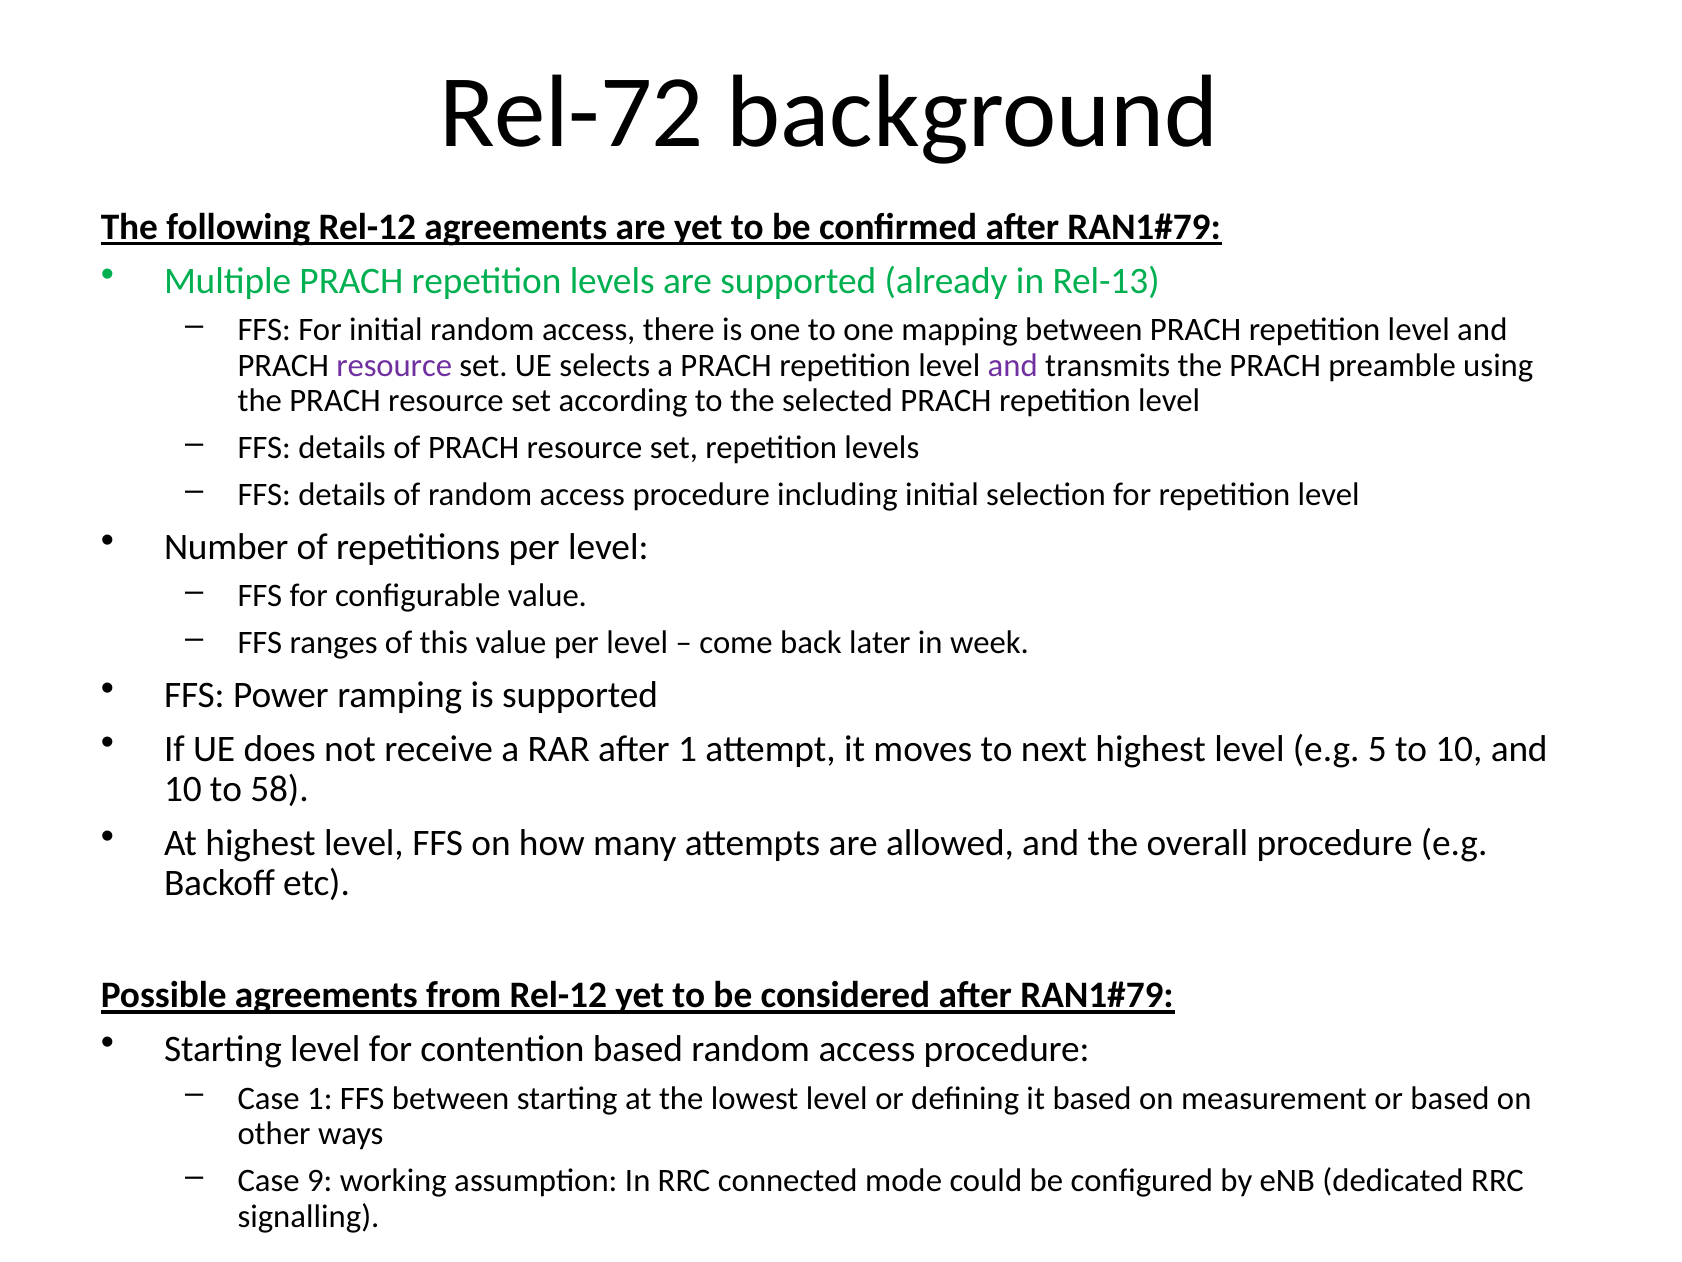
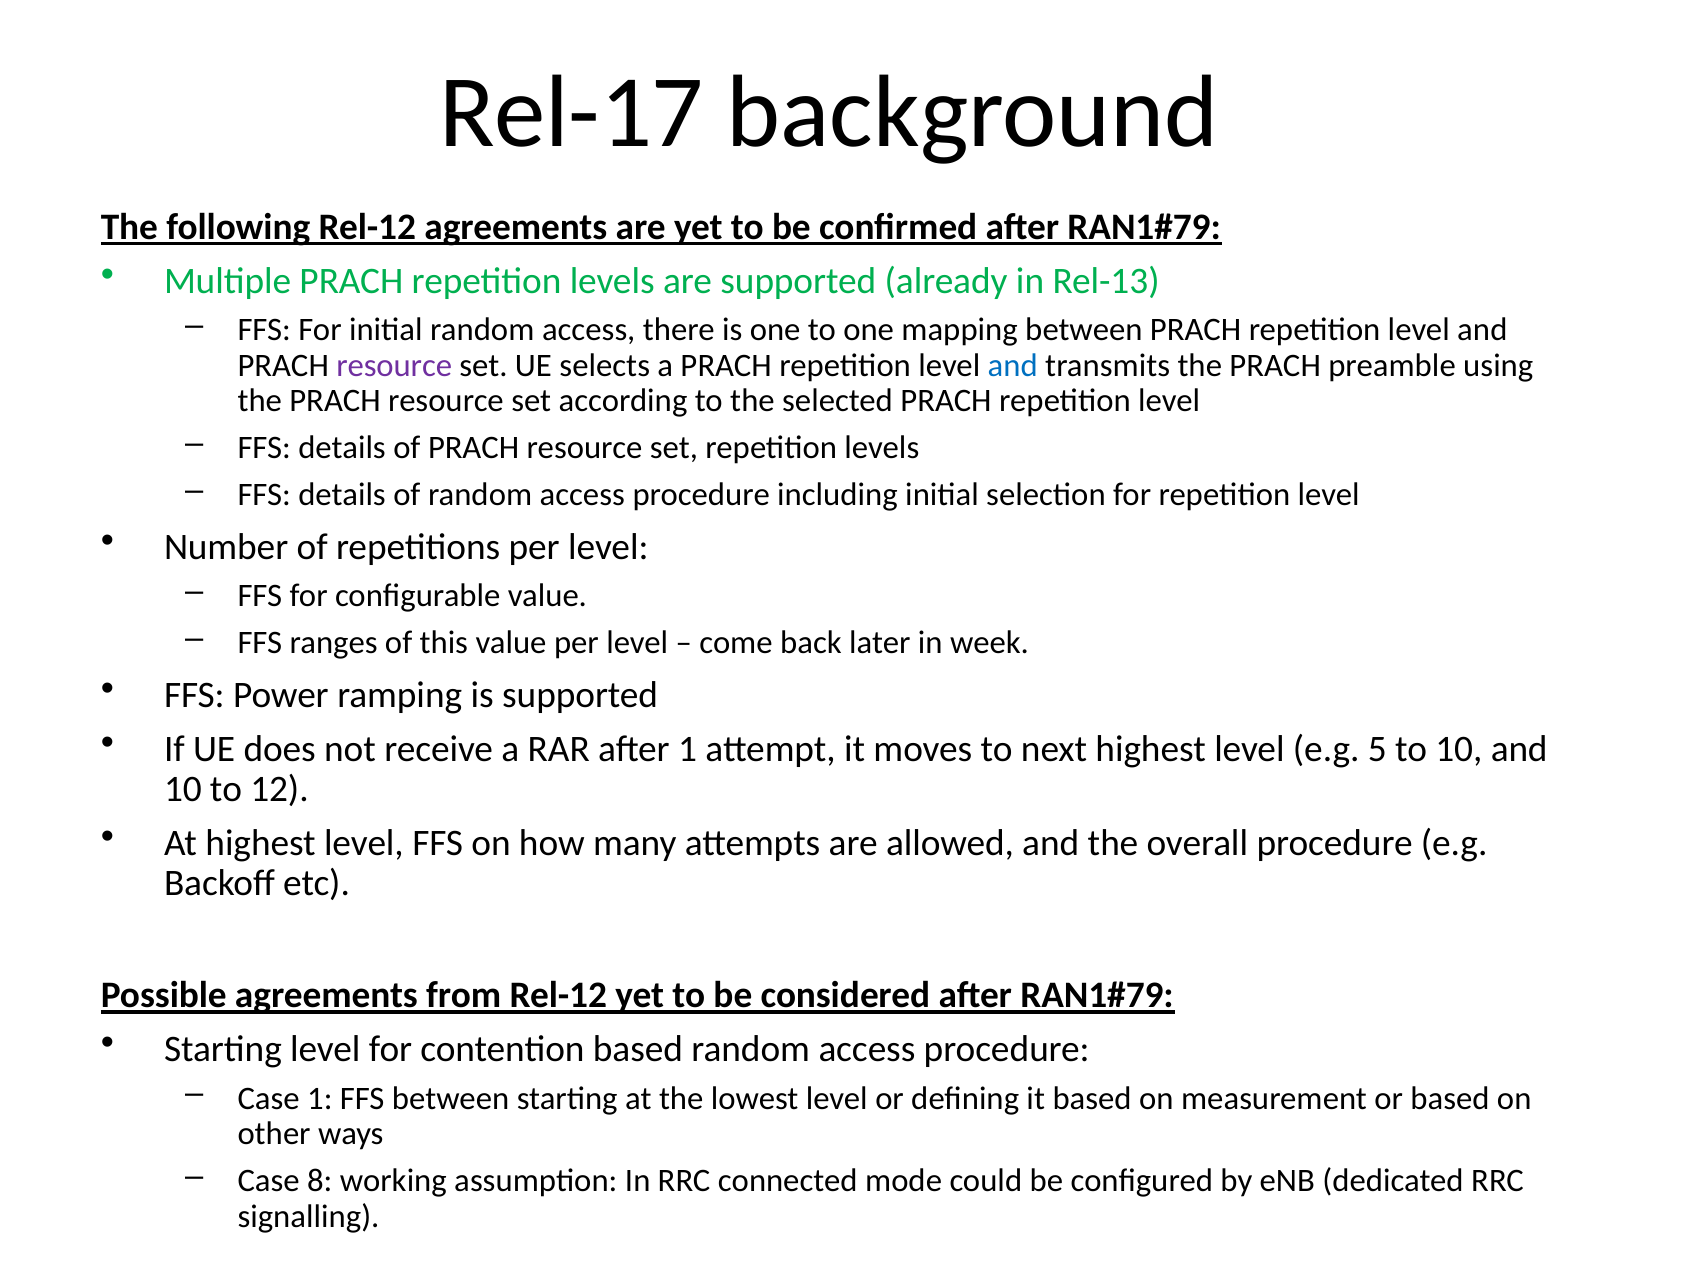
Rel-72: Rel-72 -> Rel-17 (572, 112)
and colour: purple -> blue (1013, 365)
58: 58 -> 12 (279, 789)
9: 9 -> 8 (320, 1180)
